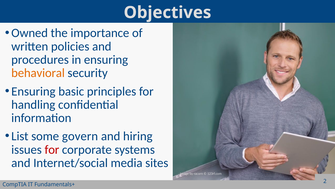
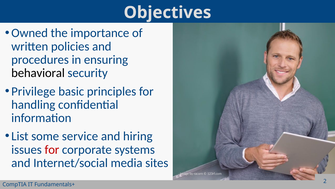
behavioral colour: orange -> black (38, 73)
Ensuring: Ensuring -> Privilege (33, 91)
govern: govern -> service (80, 136)
